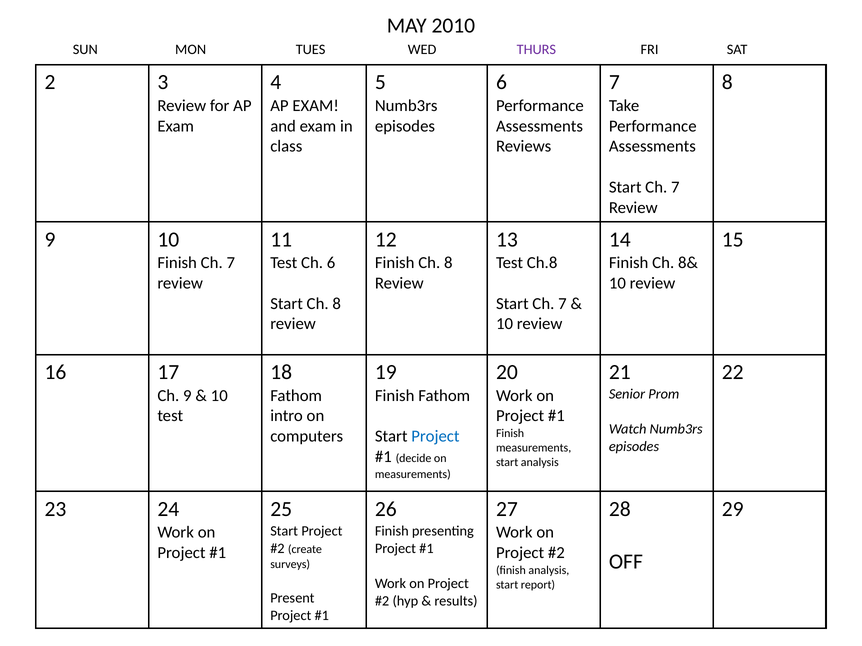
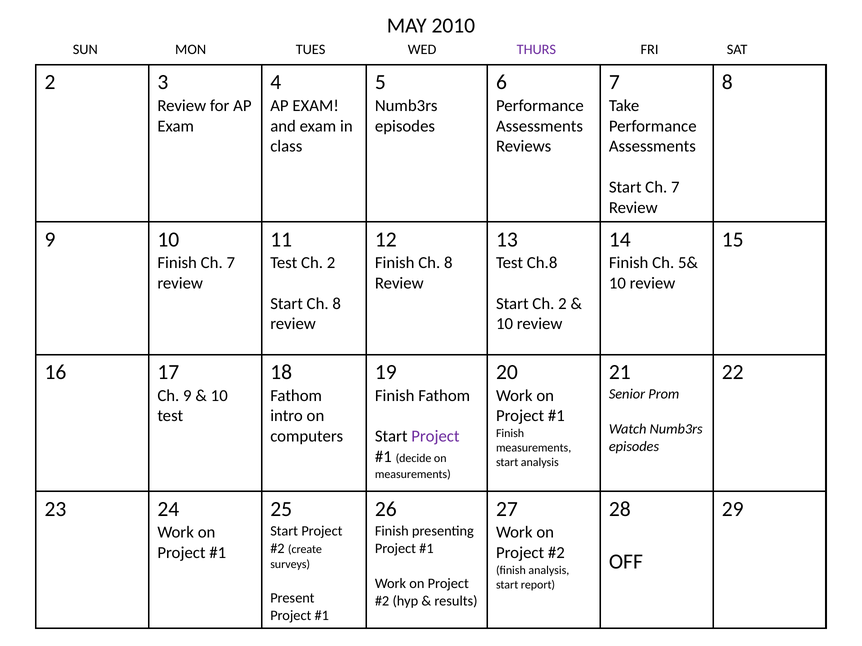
Test Ch 6: 6 -> 2 (331, 263)
8&: 8& -> 5& (688, 263)
7: 7 -> 2 (562, 304)
Project colour: blue -> purple (435, 437)
